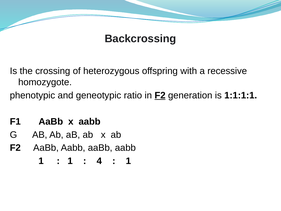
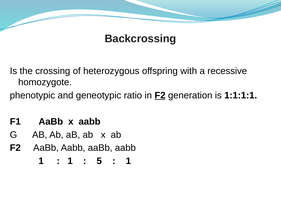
4: 4 -> 5 (99, 161)
